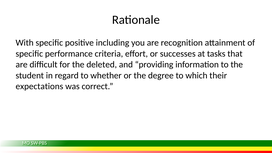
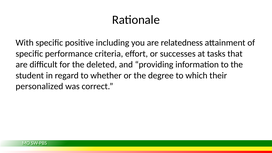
recognition: recognition -> relatedness (182, 43)
expectations: expectations -> personalized (39, 86)
